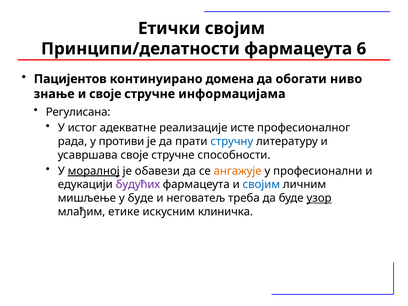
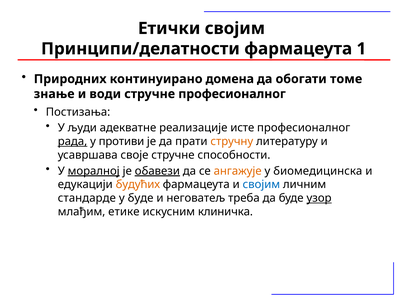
6: 6 -> 1 (361, 49)
Пацијентов: Пацијентов -> Природних (70, 79)
ниво: ниво -> томе (346, 79)
и своје: своје -> води (105, 94)
стручне информацијама: информацијама -> професионалног (232, 94)
Регулисана: Регулисана -> Постизања (78, 112)
истог: истог -> људи (82, 128)
рада underline: none -> present (73, 141)
стручну colour: blue -> orange (232, 141)
обавези underline: none -> present (157, 171)
професионални: професионални -> биомедицинска (318, 171)
будућих colour: purple -> orange (138, 185)
мишљење: мишљење -> стандарде (87, 198)
